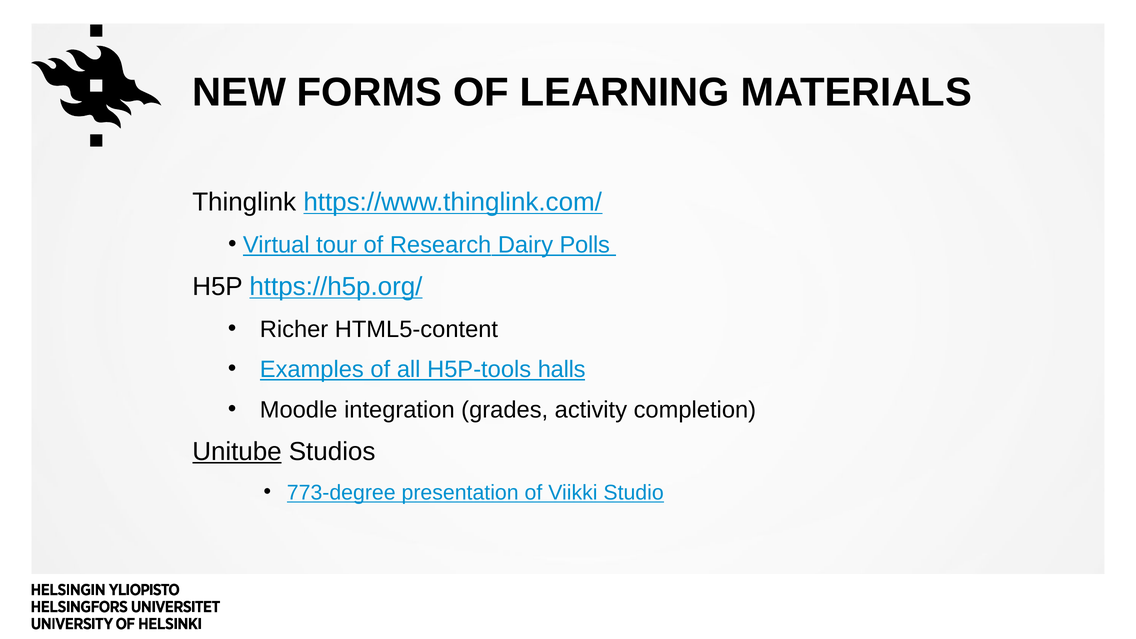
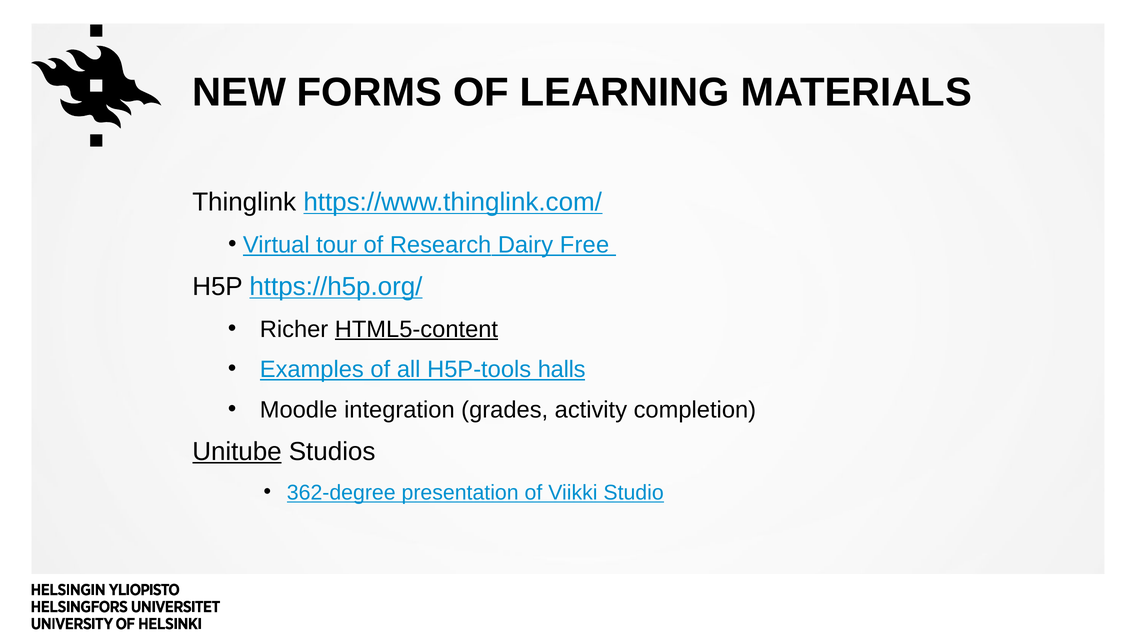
Polls: Polls -> Free (585, 245)
HTML5-content underline: none -> present (416, 329)
773-degree: 773-degree -> 362-degree (341, 493)
